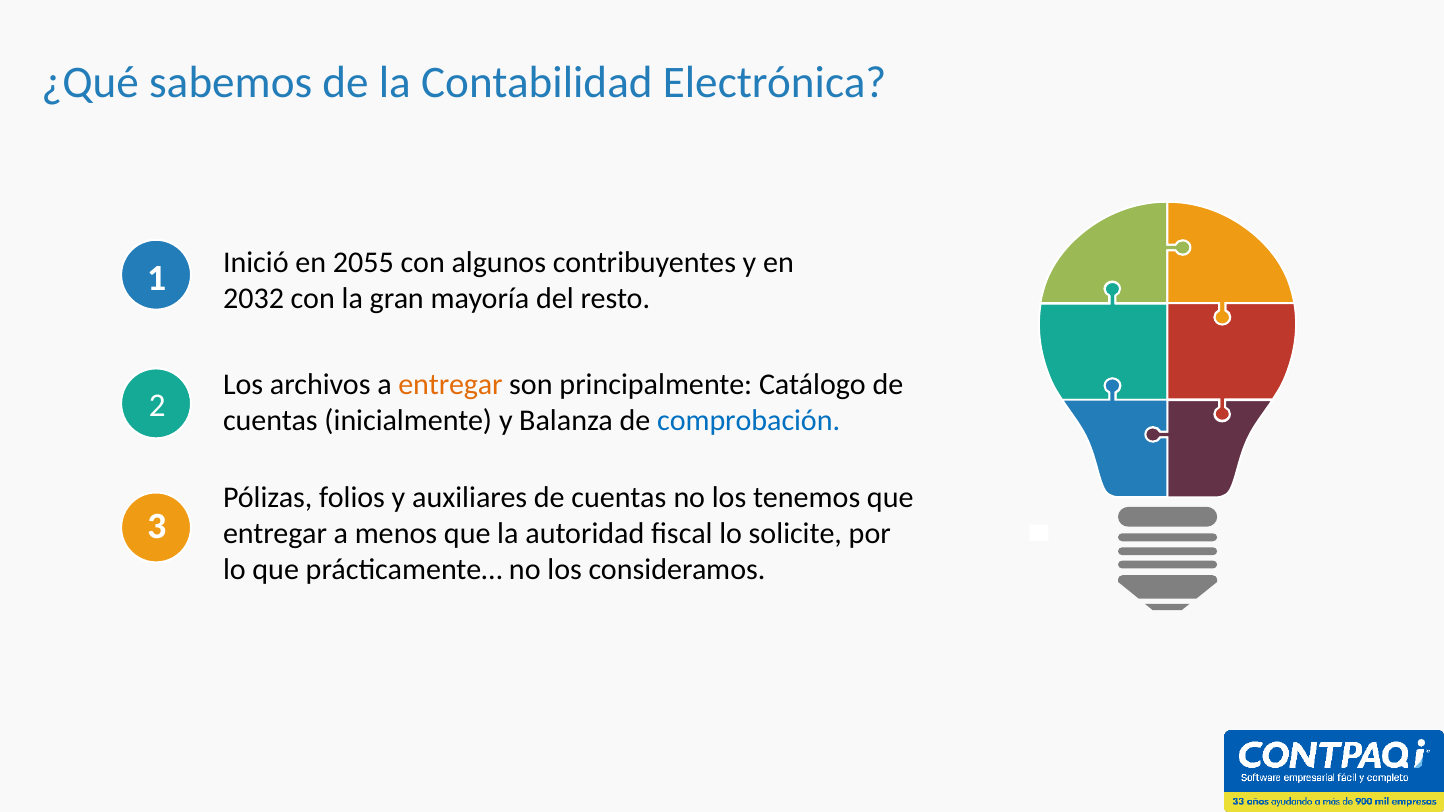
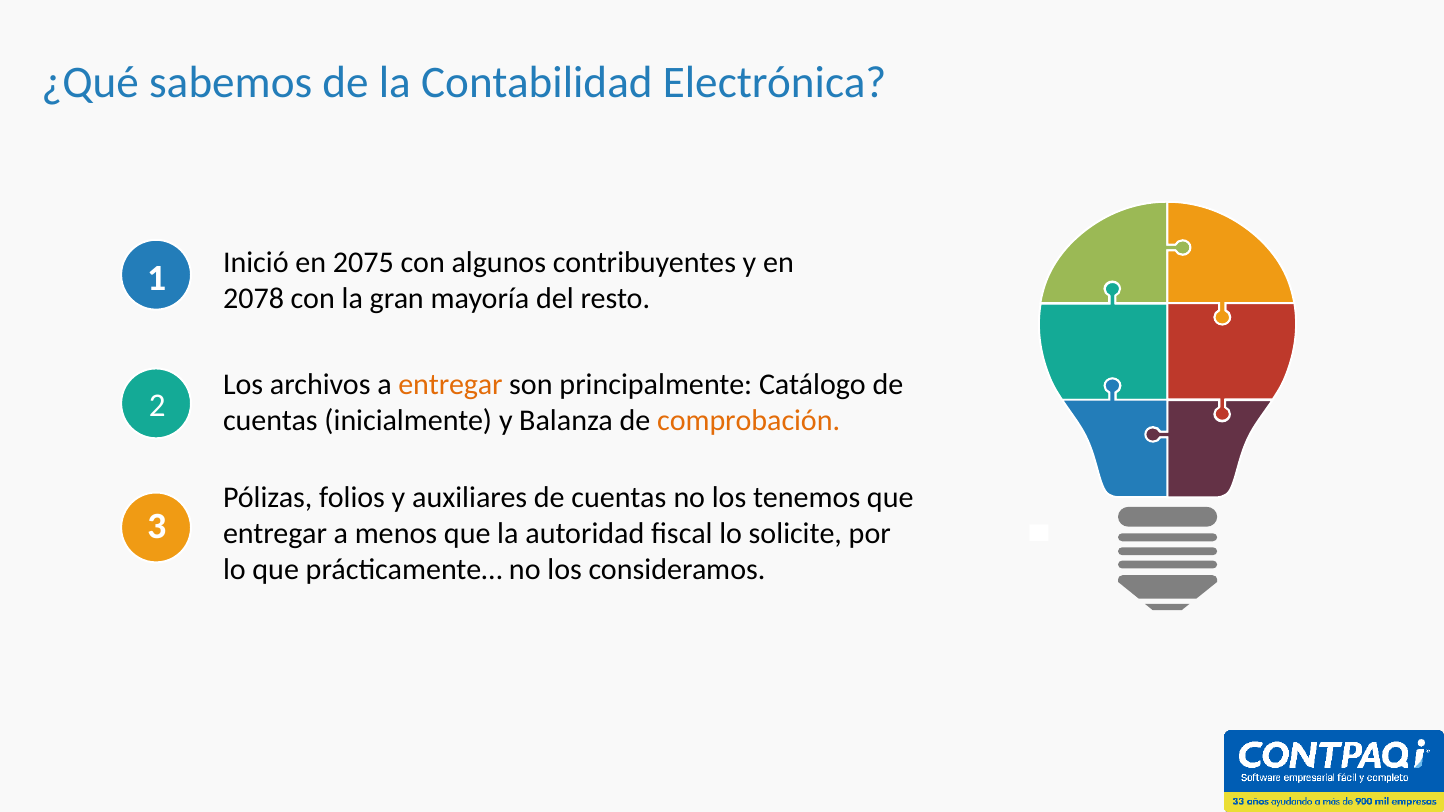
2055: 2055 -> 2075 (363, 263)
2032: 2032 -> 2078 (254, 299)
comprobación colour: blue -> orange (749, 421)
